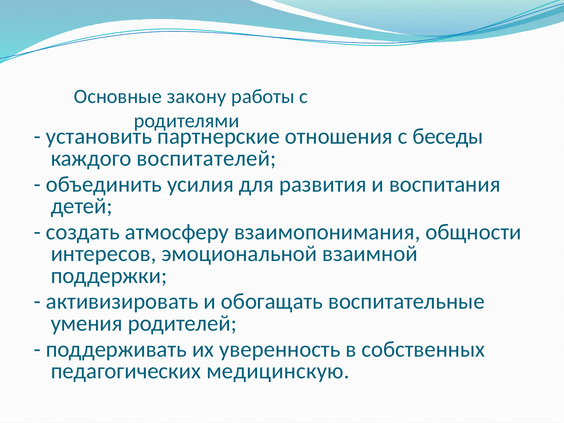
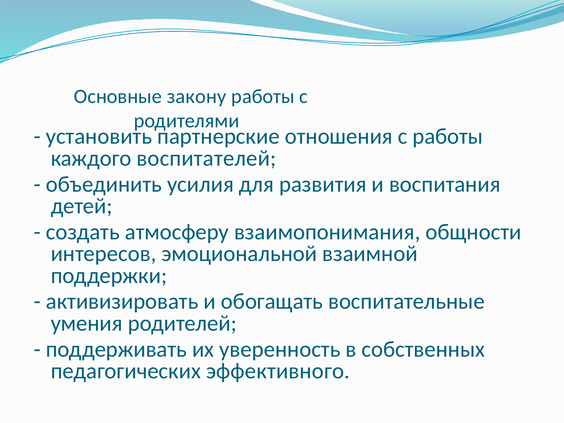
с беседы: беседы -> работы (448, 136)
медицинскую: медицинскую -> эффективного (278, 371)
